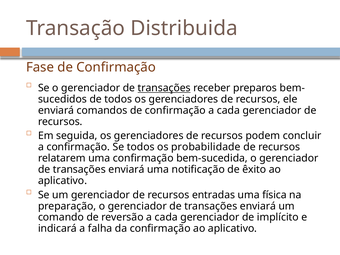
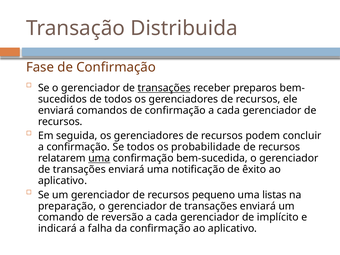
uma underline: none -> present (99, 158)
entradas: entradas -> pequeno (214, 195)
física: física -> listas (274, 195)
